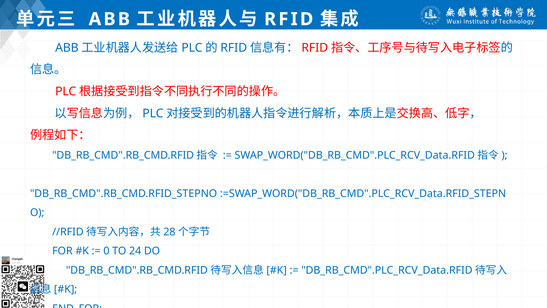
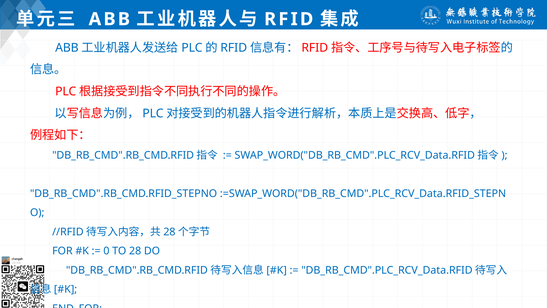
24: 24 -> 28 (135, 251)
